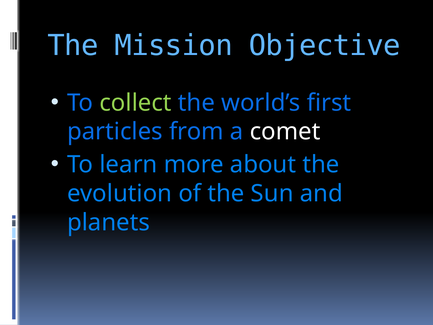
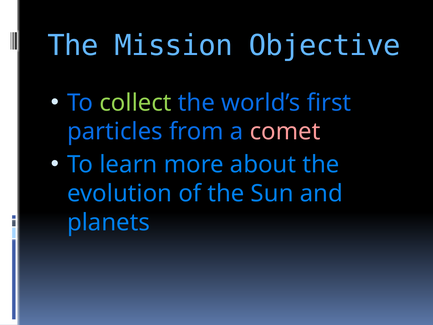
comet colour: white -> pink (285, 132)
